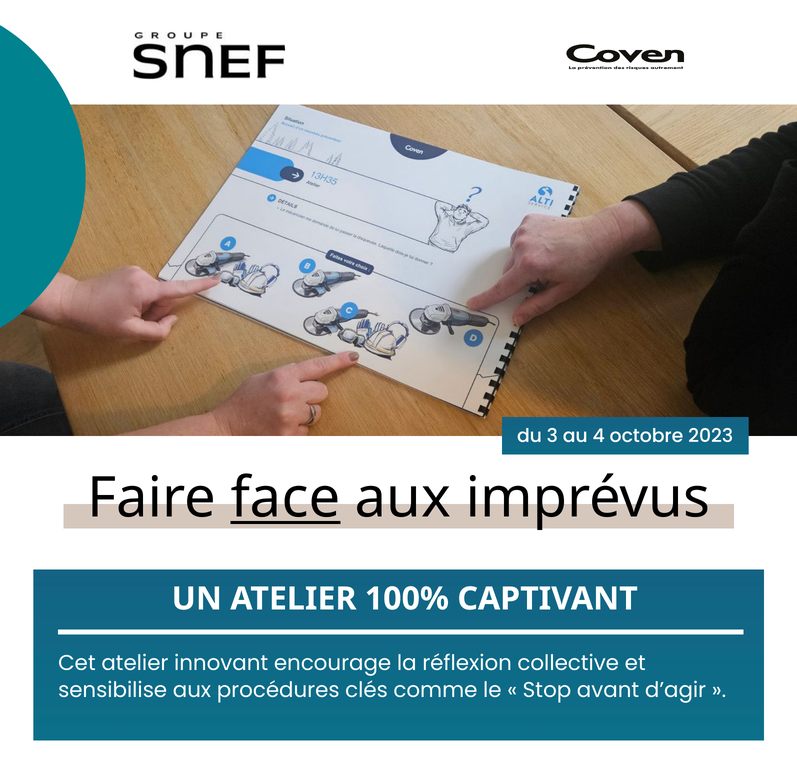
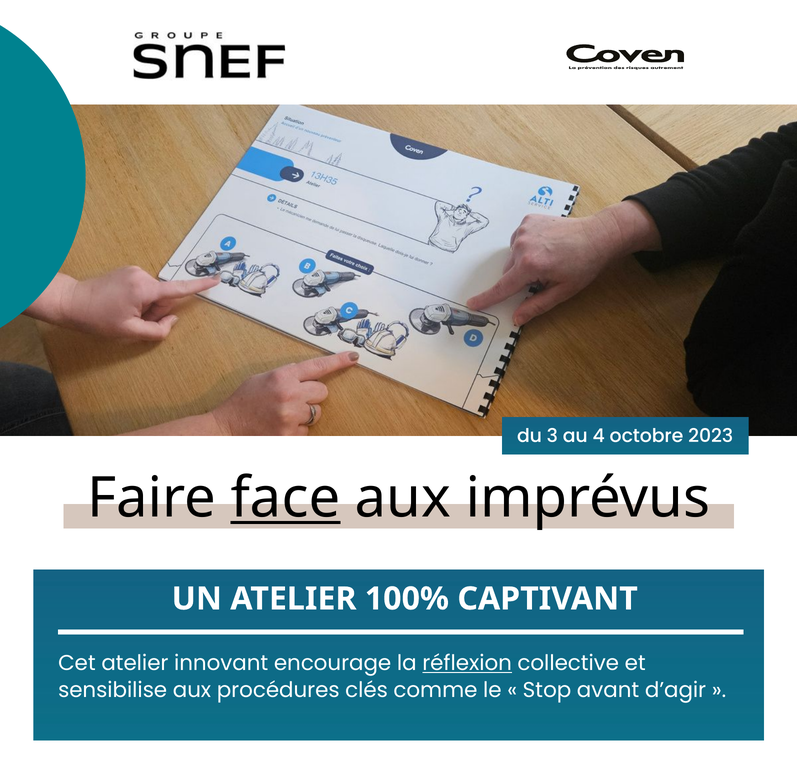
réflexion underline: none -> present (467, 663)
